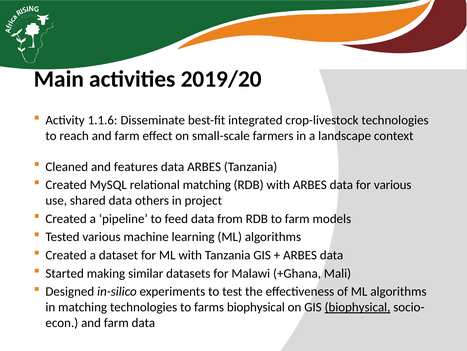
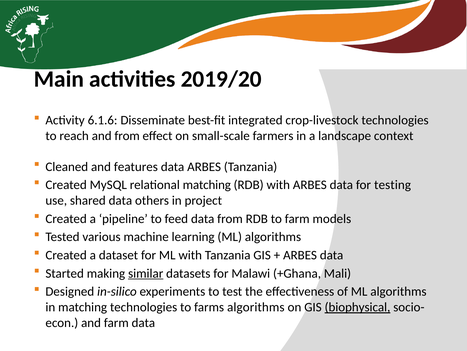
1.1.6: 1.1.6 -> 6.1.6 (103, 120)
reach and farm: farm -> from (127, 136)
for various: various -> testing (393, 185)
similar underline: none -> present (146, 273)
farms biophysical: biophysical -> algorithms (256, 307)
